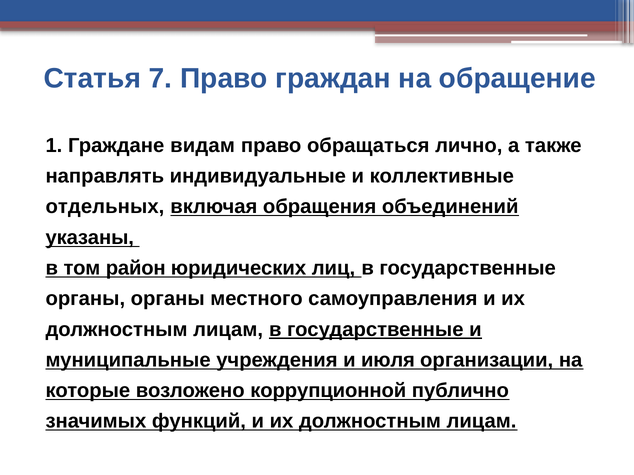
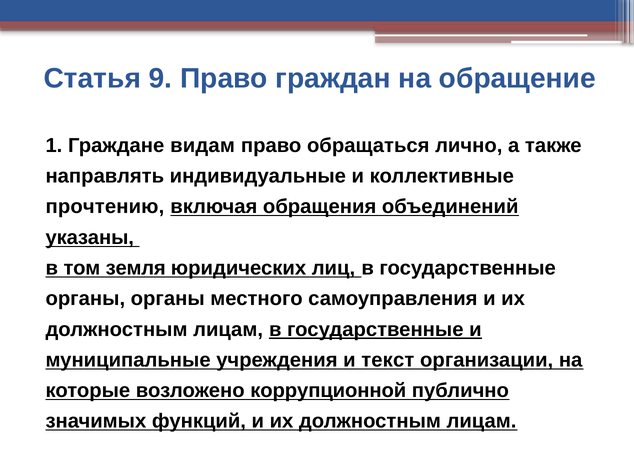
7: 7 -> 9 (161, 78)
отдельных: отдельных -> прочтению (105, 207)
район: район -> земля (136, 268)
июля: июля -> текст (388, 360)
